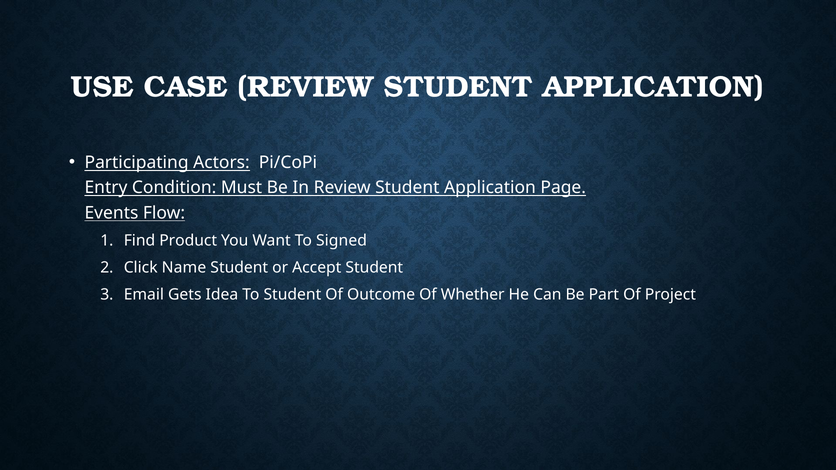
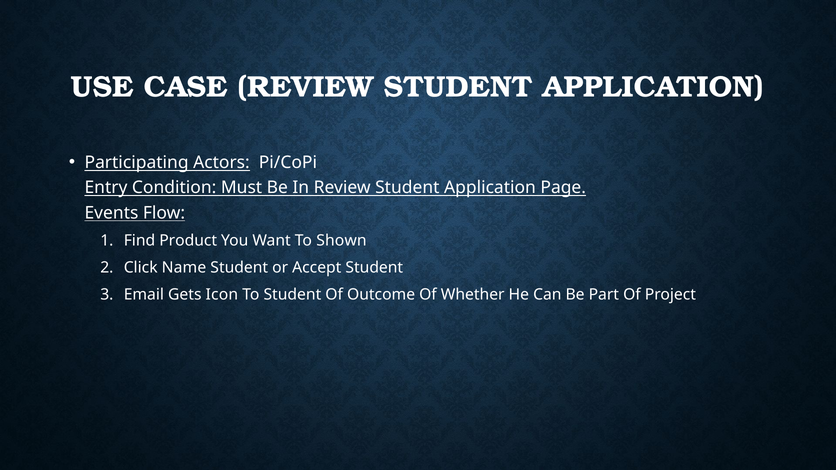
Signed: Signed -> Shown (341, 241)
Idea: Idea -> Icon (222, 295)
